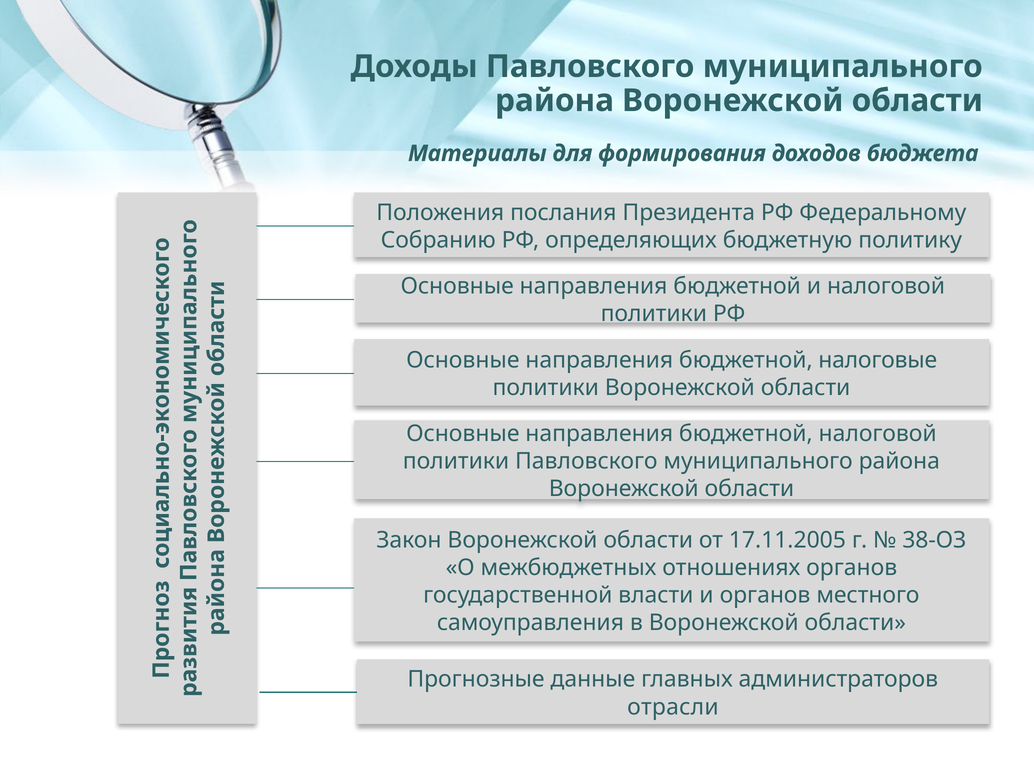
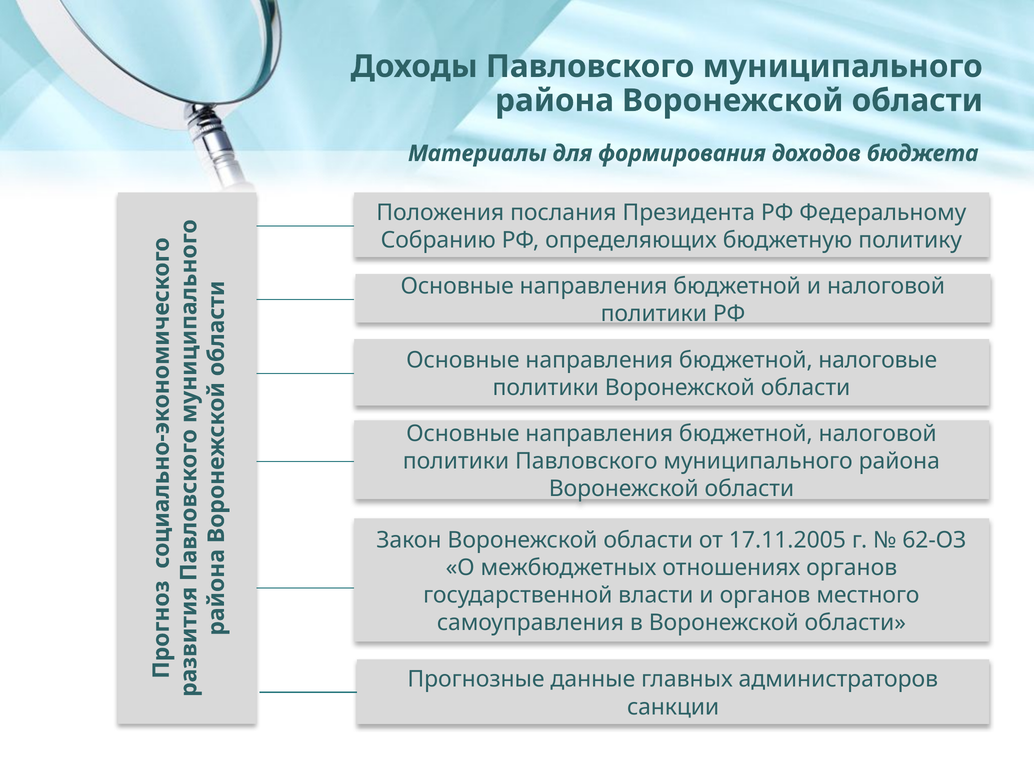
38-ОЗ: 38-ОЗ -> 62-ОЗ (934, 540)
отрасли: отрасли -> санкции (673, 707)
